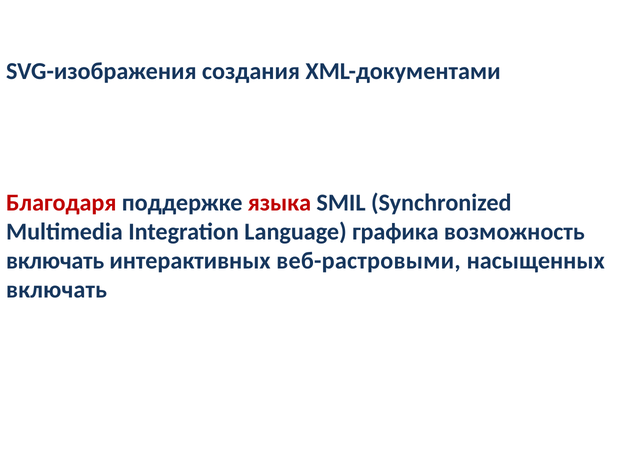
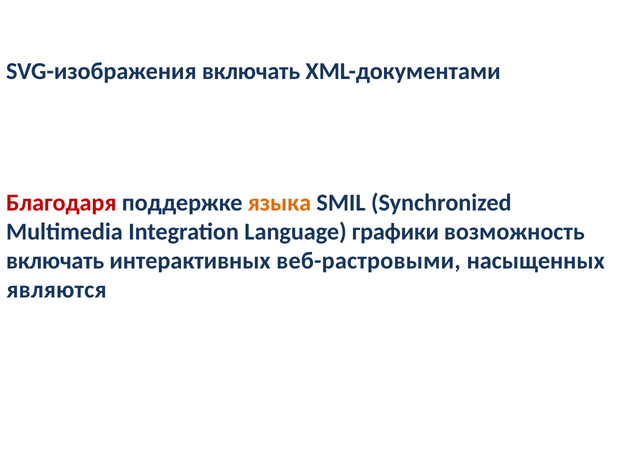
SVG-изображения создания: создания -> включать (251, 71)
языка colour: red -> orange (279, 203)
графика: графика -> графики (395, 232)
включать: включать -> являются (57, 290)
